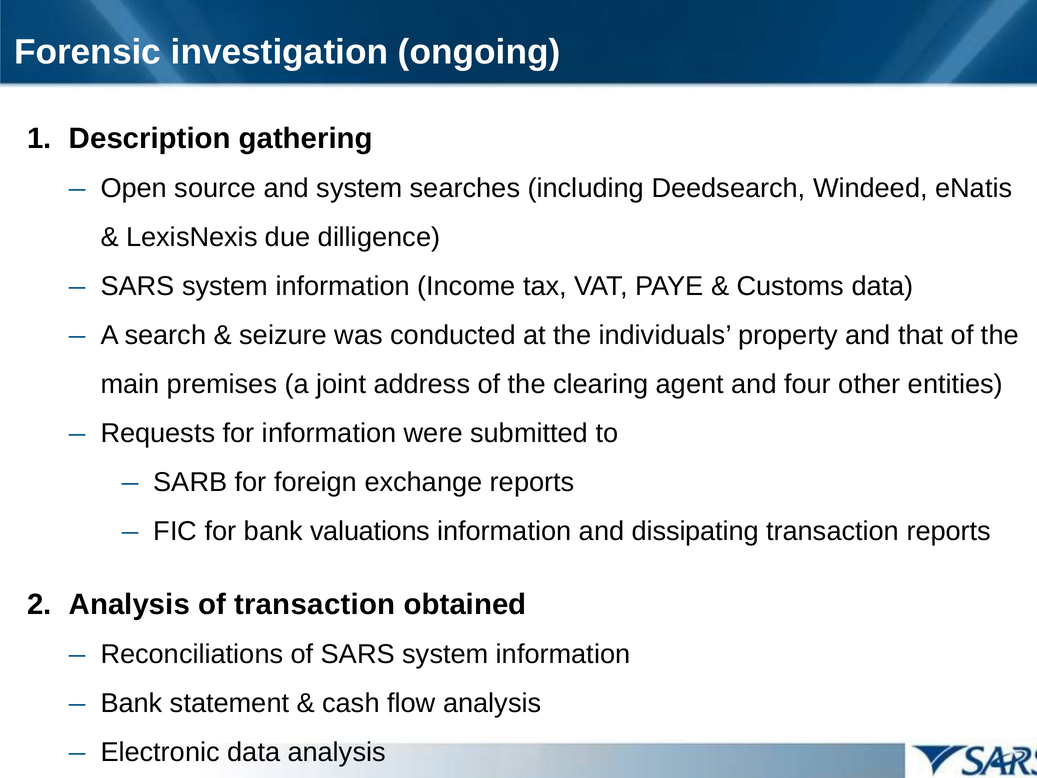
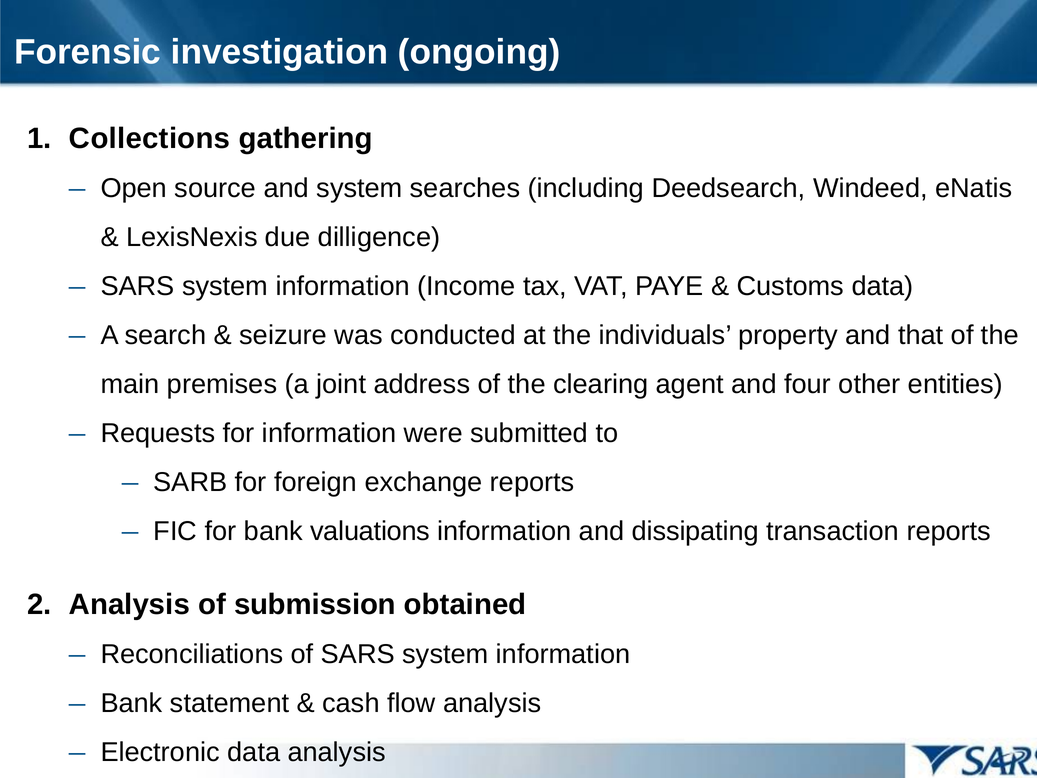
Description: Description -> Collections (150, 138)
of transaction: transaction -> submission (315, 604)
